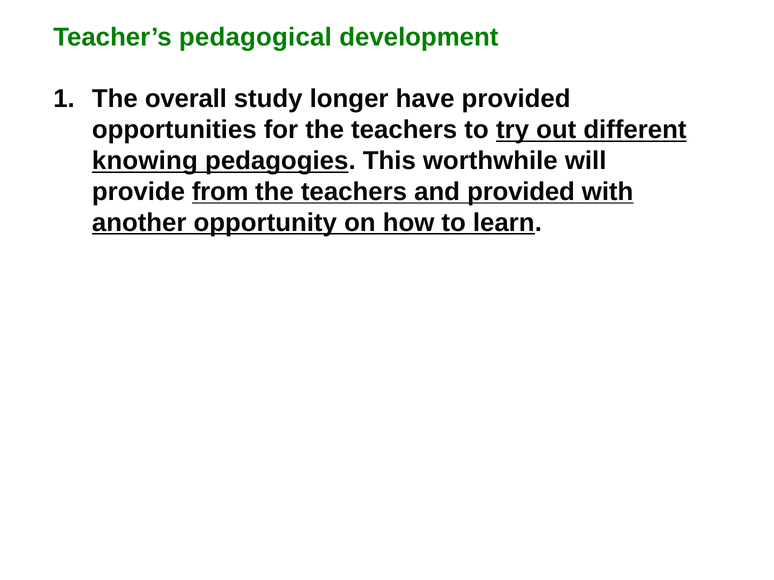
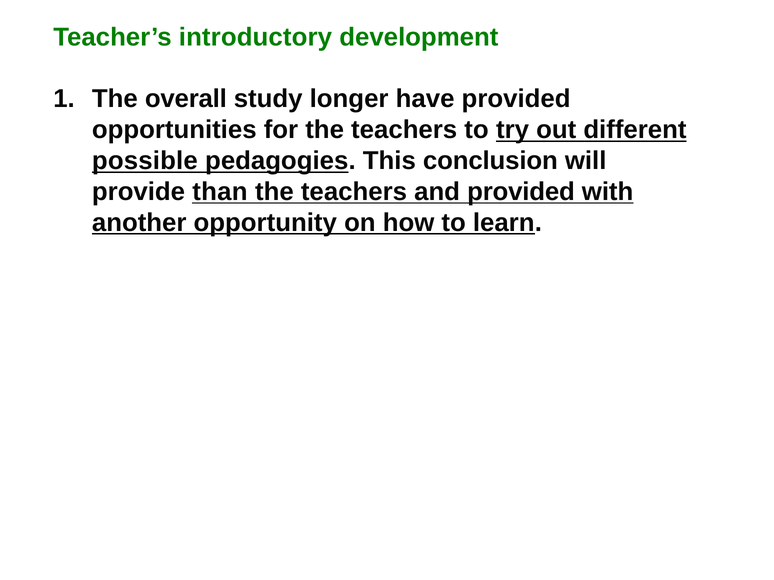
pedagogical: pedagogical -> introductory (255, 37)
knowing: knowing -> possible (145, 161)
worthwhile: worthwhile -> conclusion (490, 161)
from: from -> than (220, 192)
